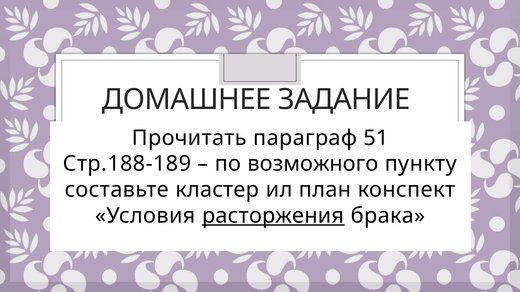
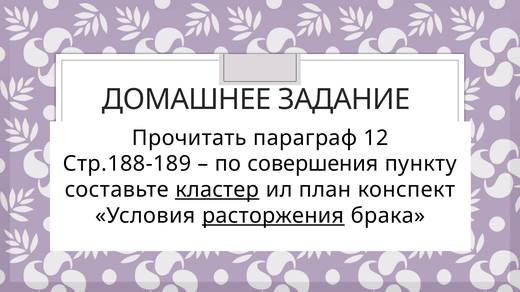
51: 51 -> 12 (376, 138)
возможного: возможного -> совершения (313, 164)
кластер underline: none -> present (217, 190)
